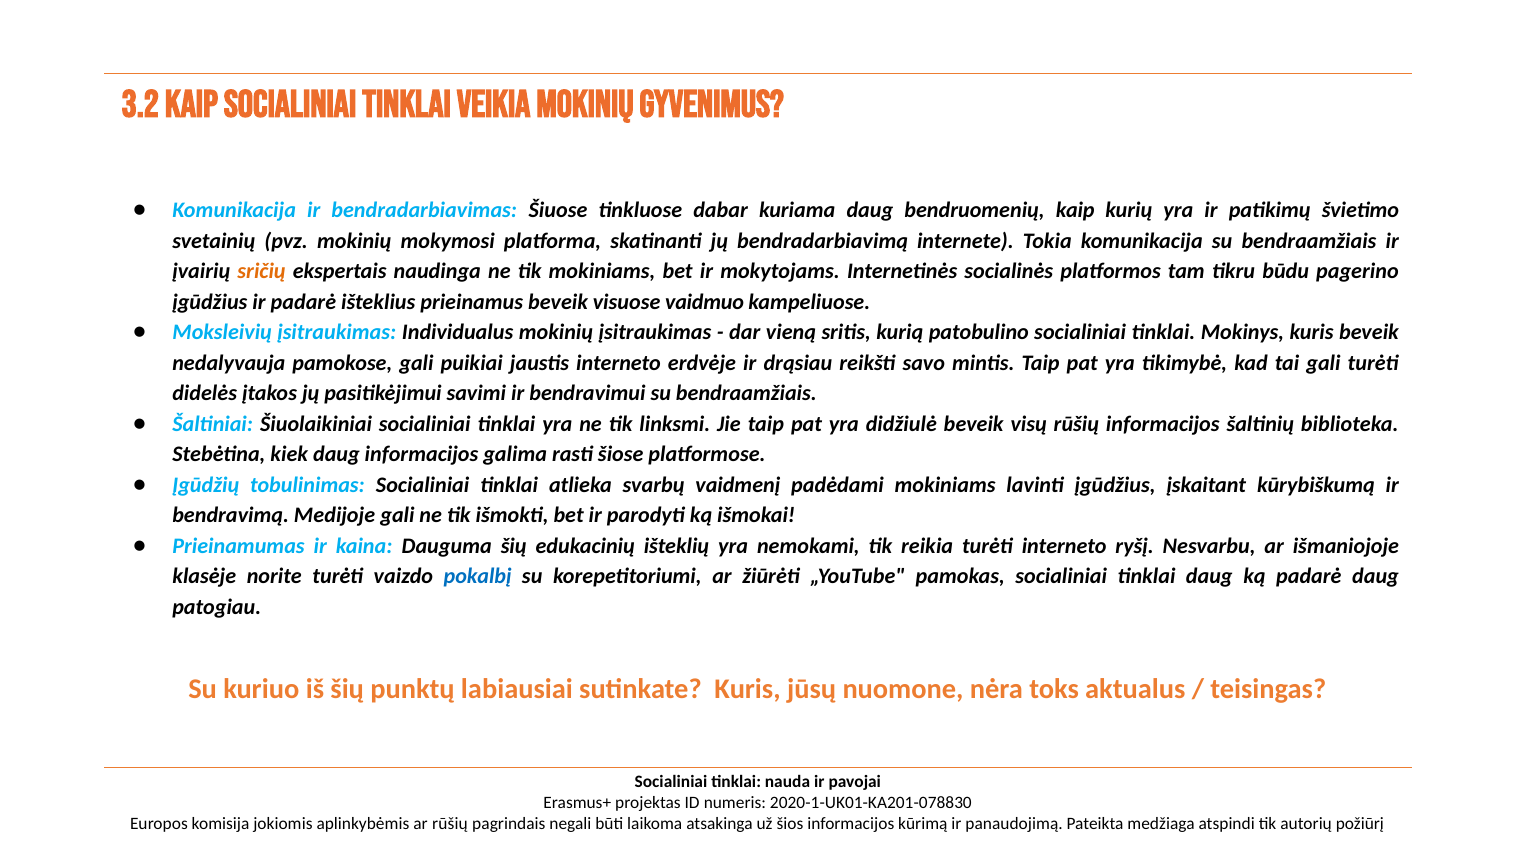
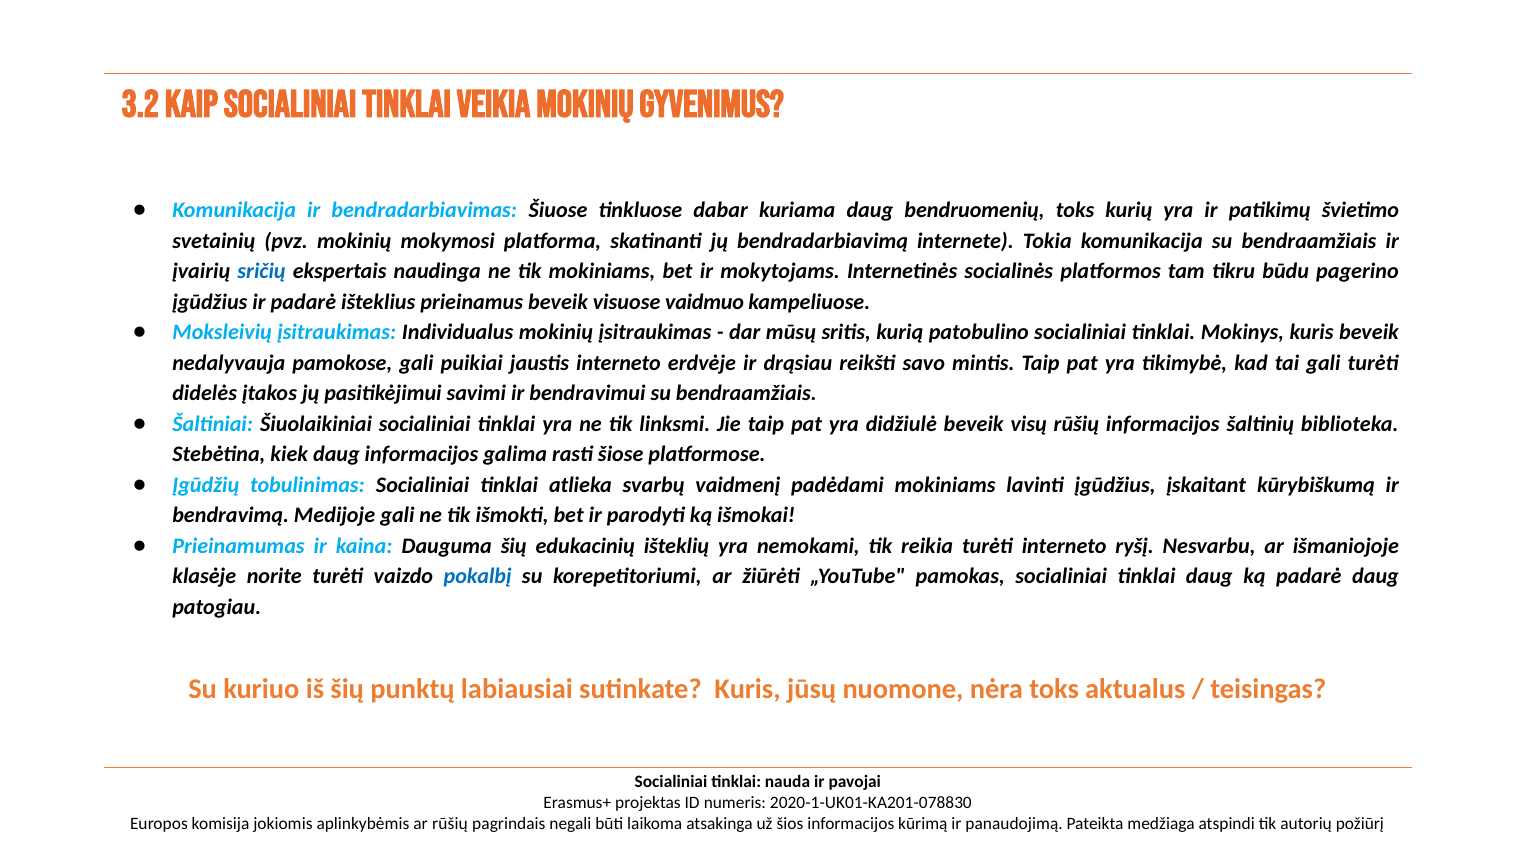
bendruomenių kaip: kaip -> toks (1075, 211)
sričių colour: orange -> blue (262, 272)
vieną: vieną -> mūsų (791, 333)
